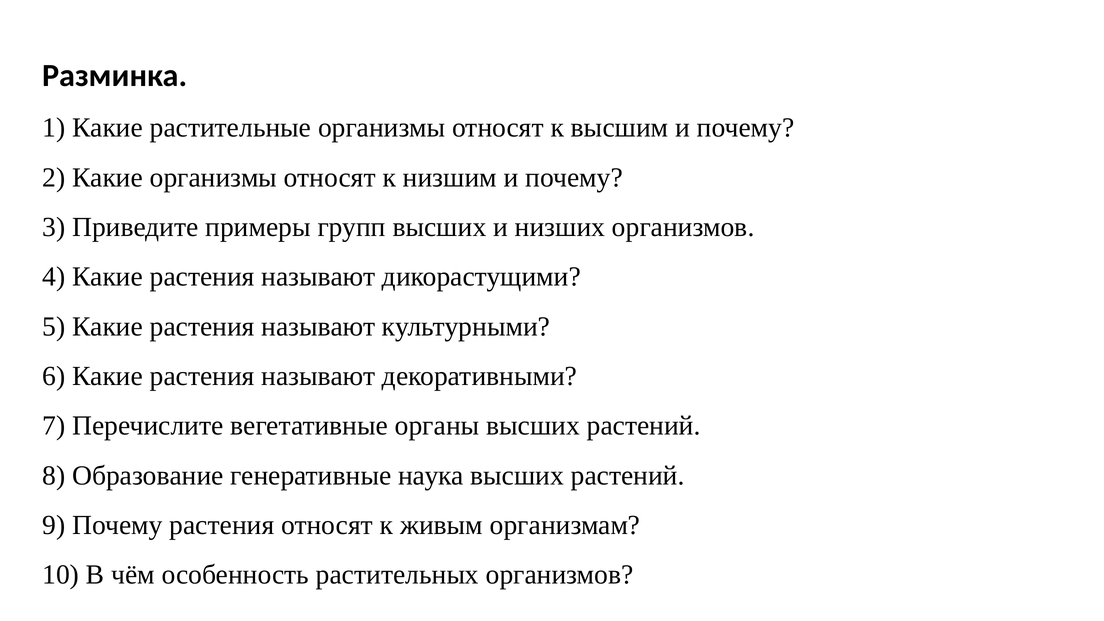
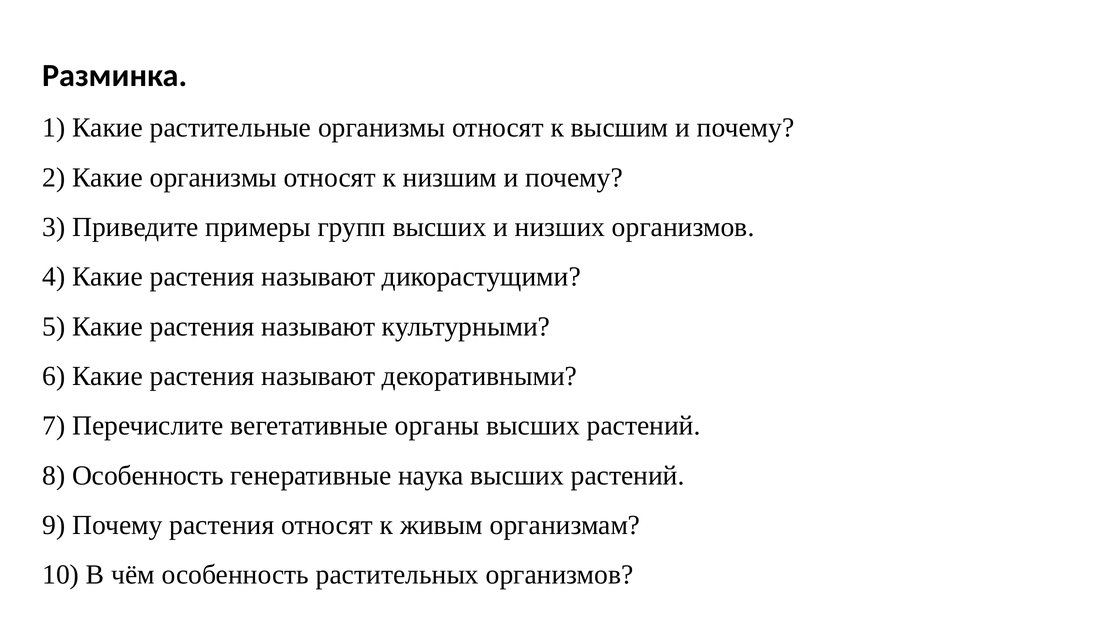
8 Образование: Образование -> Особенность (148, 475)
